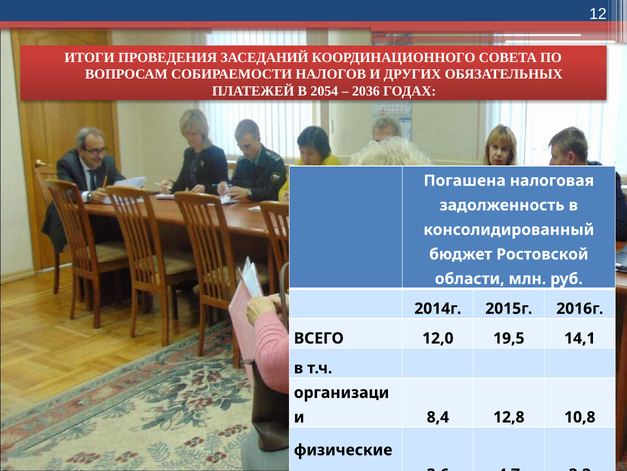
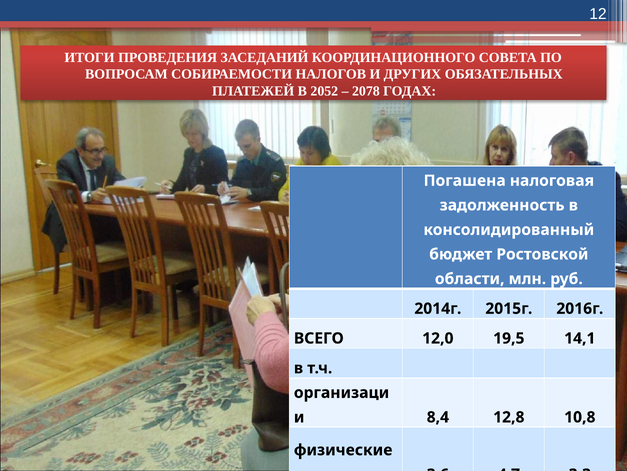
2054: 2054 -> 2052 (324, 91)
2036: 2036 -> 2078 (366, 91)
